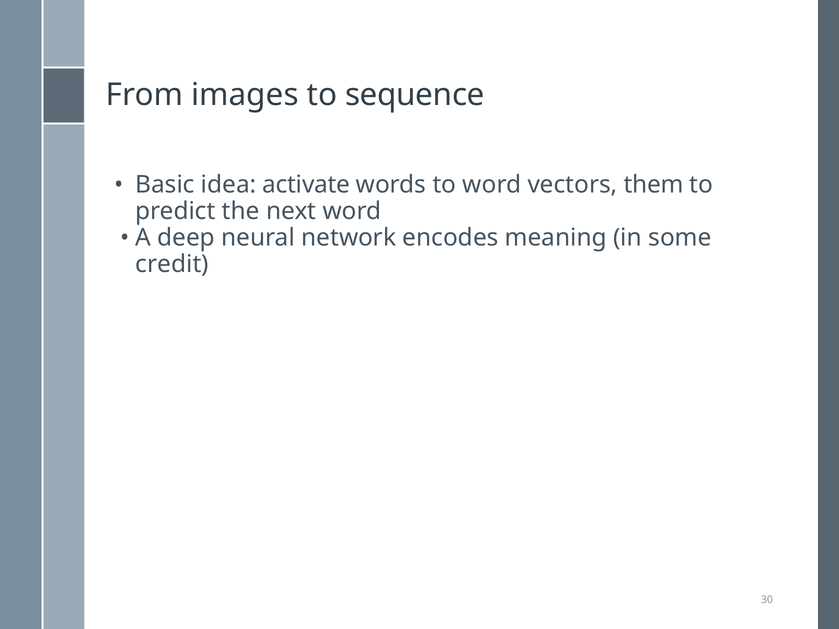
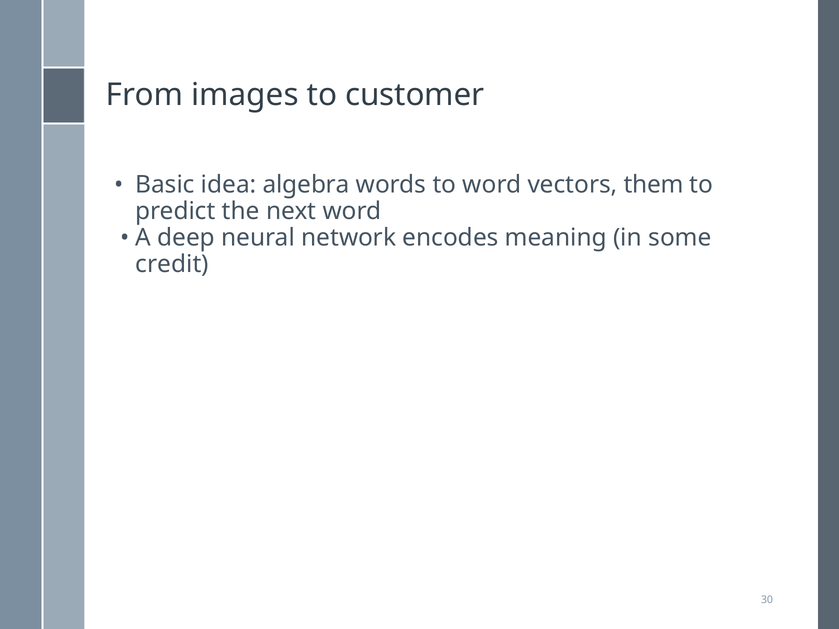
sequence: sequence -> customer (415, 95)
activate: activate -> algebra (306, 185)
